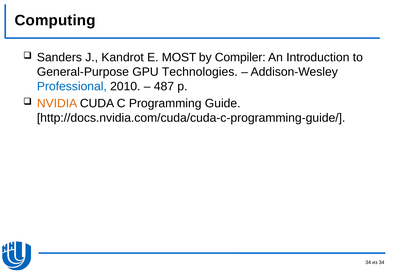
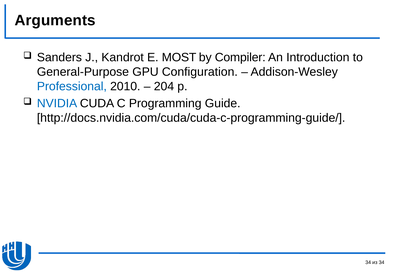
Computing: Computing -> Arguments (55, 20)
Technologies: Technologies -> Configuration (200, 72)
487: 487 -> 204 (164, 86)
NVIDIA colour: orange -> blue (57, 103)
